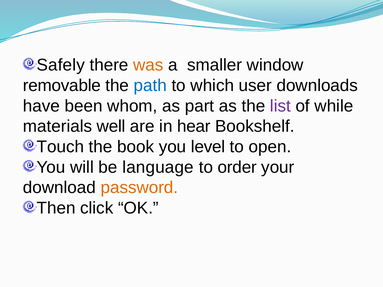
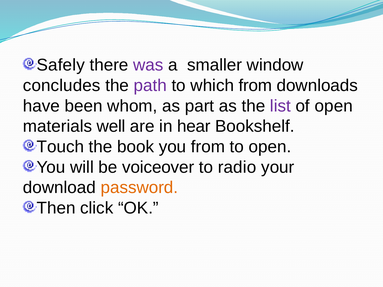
was colour: orange -> purple (148, 65)
removable: removable -> concludes (62, 86)
path colour: blue -> purple (150, 86)
which user: user -> from (255, 86)
of while: while -> open (334, 106)
you level: level -> from (208, 147)
language: language -> voiceover (158, 167)
order: order -> radio (237, 167)
